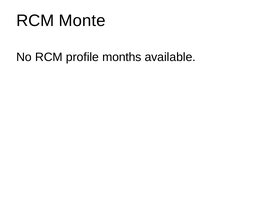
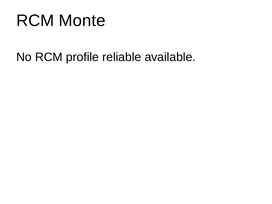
months: months -> reliable (122, 57)
